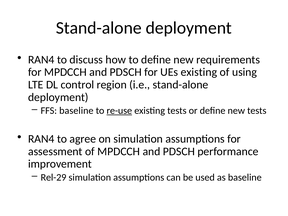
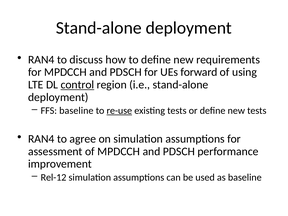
UEs existing: existing -> forward (199, 72)
control underline: none -> present (77, 85)
Rel-29: Rel-29 -> Rel-12 (54, 177)
